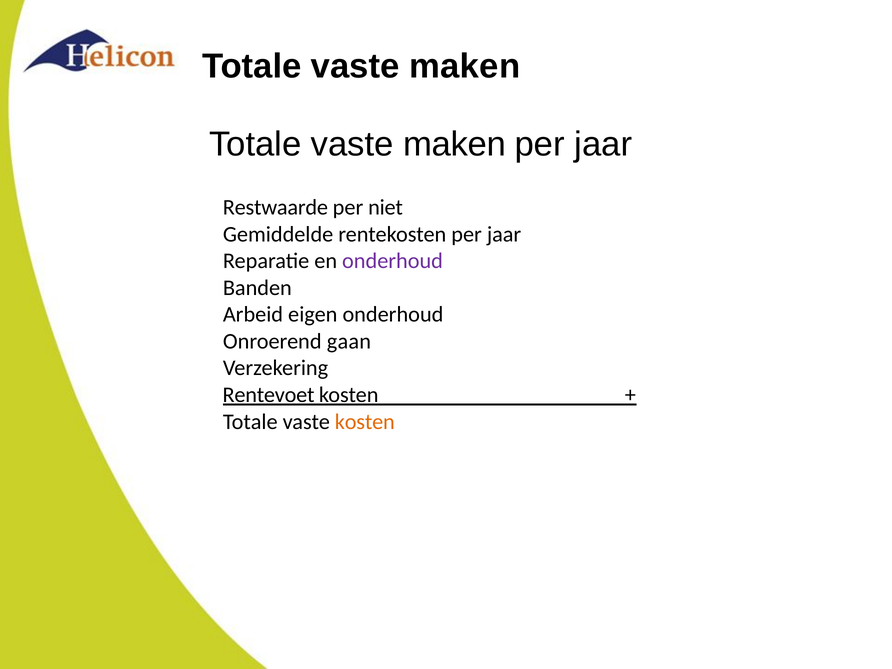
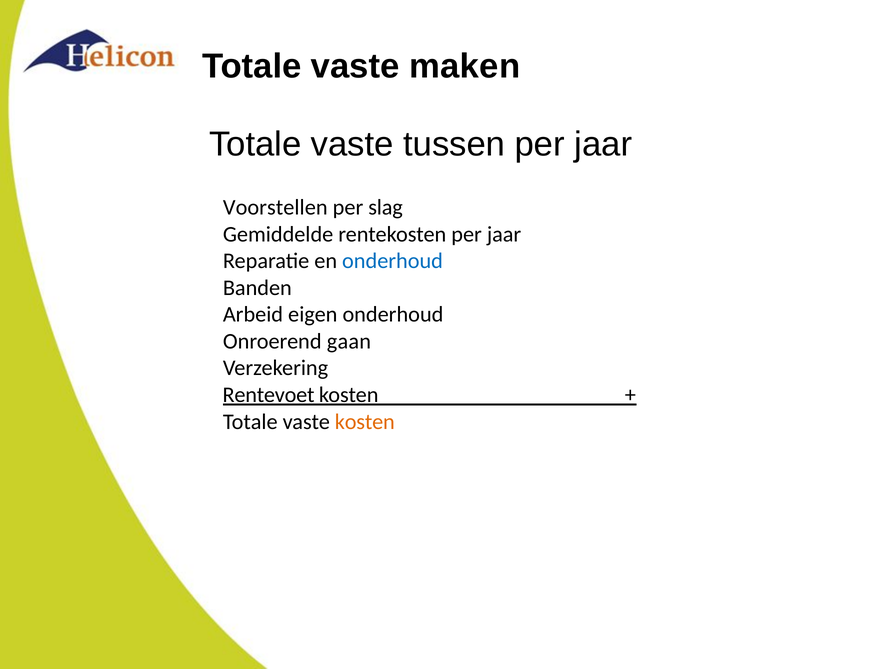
maken: maken -> tussen (454, 144)
Restwaarde: Restwaarde -> Voorstellen (275, 208)
niet: niet -> slag (386, 208)
onderhoud colour: purple -> blue (393, 261)
